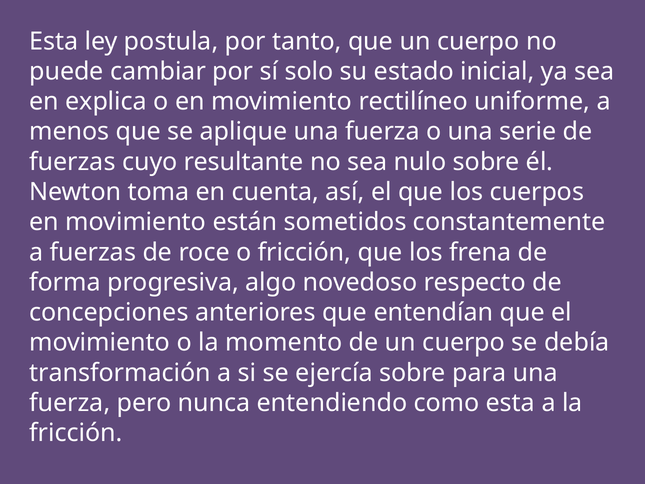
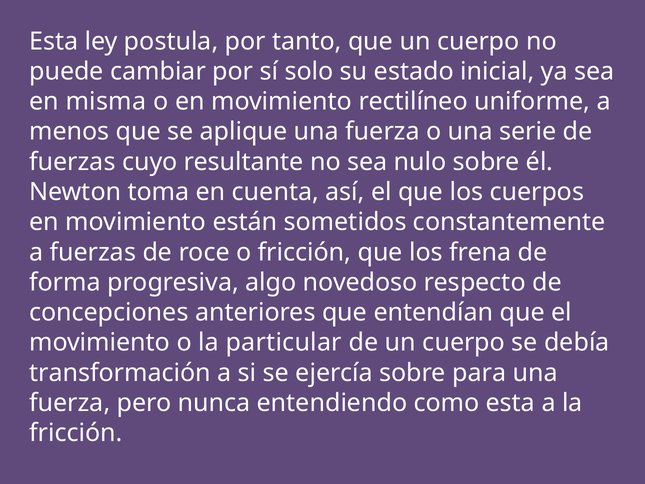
explica: explica -> misma (106, 102)
momento: momento -> particular (284, 342)
